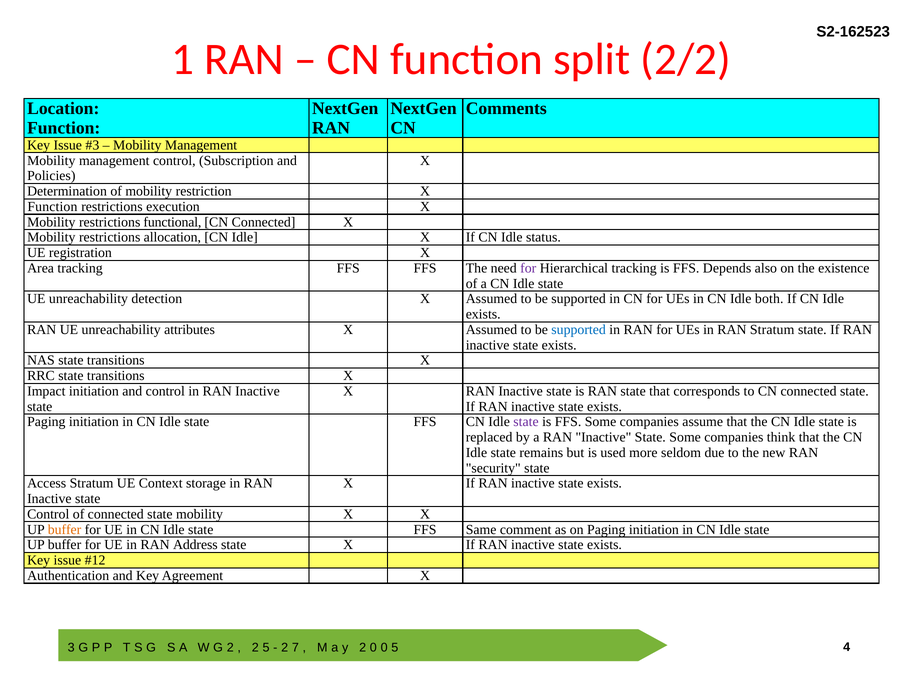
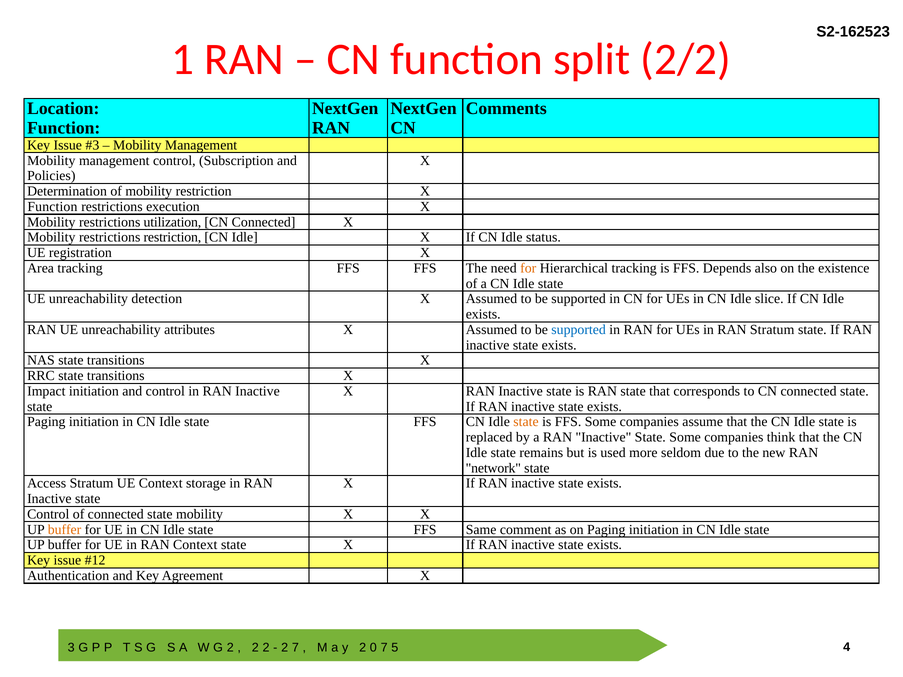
functional: functional -> utilization (172, 222)
restrictions allocation: allocation -> restriction (172, 237)
for colour: purple -> orange (528, 268)
both: both -> slice (769, 299)
state colour: purple -> orange (526, 422)
security: security -> network (493, 468)
RAN Address: Address -> Context (195, 545)
5: 5 -> 2 (266, 648)
0: 0 -> 7 (384, 648)
